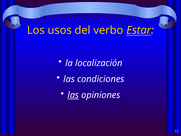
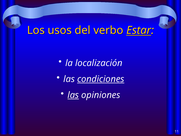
condiciones underline: none -> present (101, 79)
